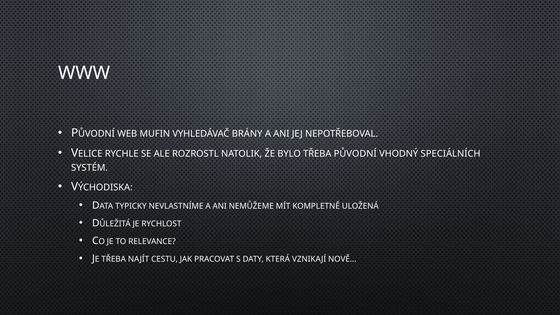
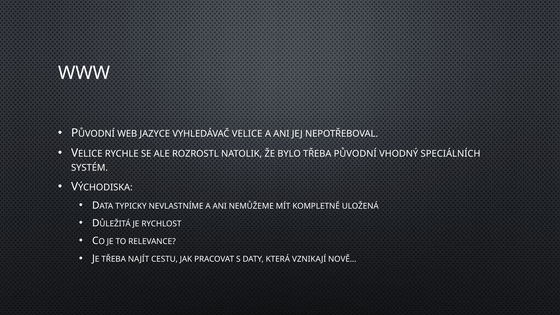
MUFIN: MUFIN -> JAZYCE (155, 134)
VYHLEDÁVAČ BRÁNY: BRÁNY -> VELICE (247, 134)
